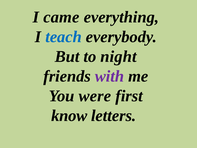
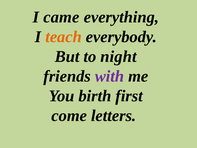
teach colour: blue -> orange (64, 37)
were: were -> birth (95, 96)
know: know -> come (69, 116)
